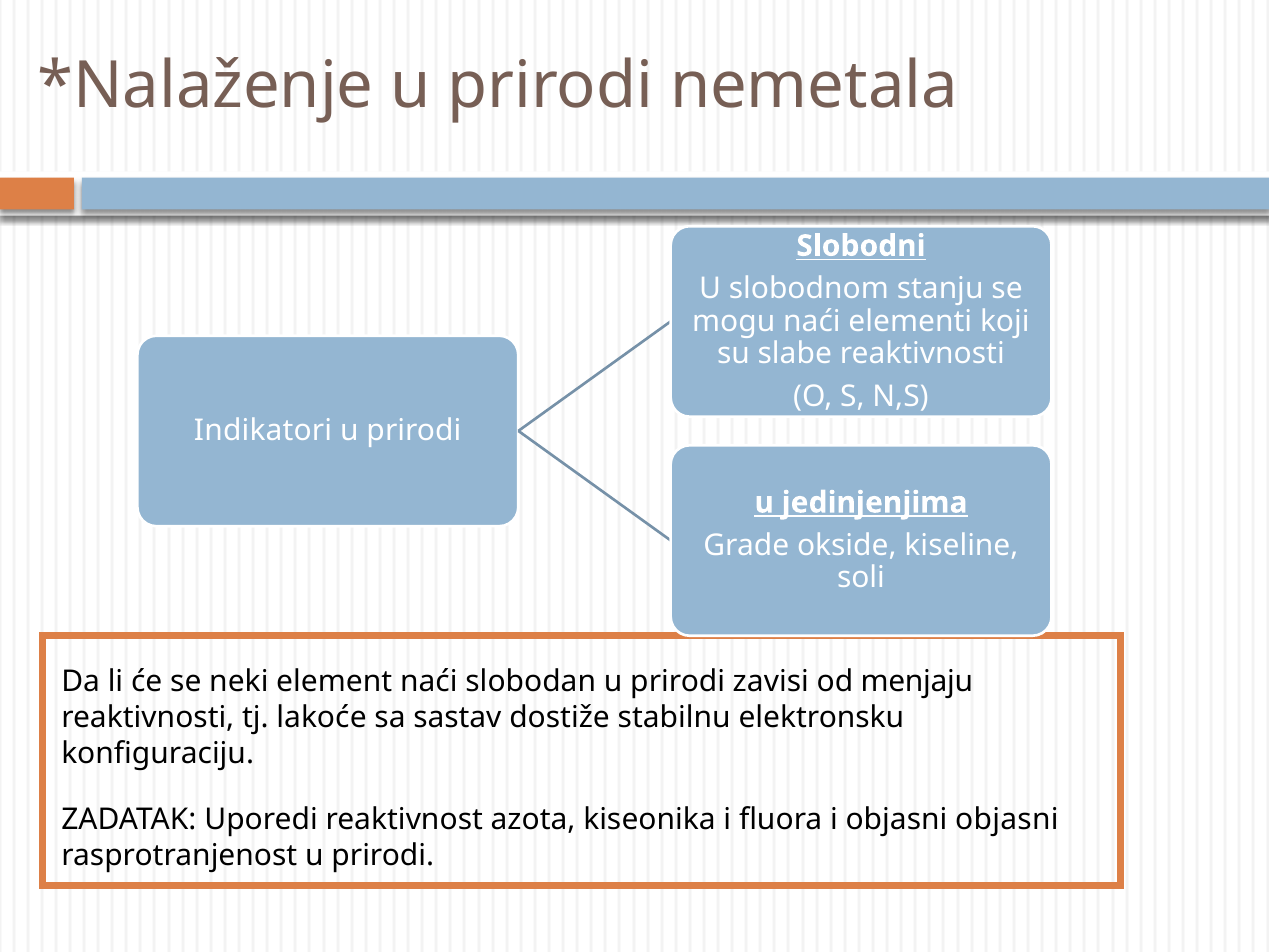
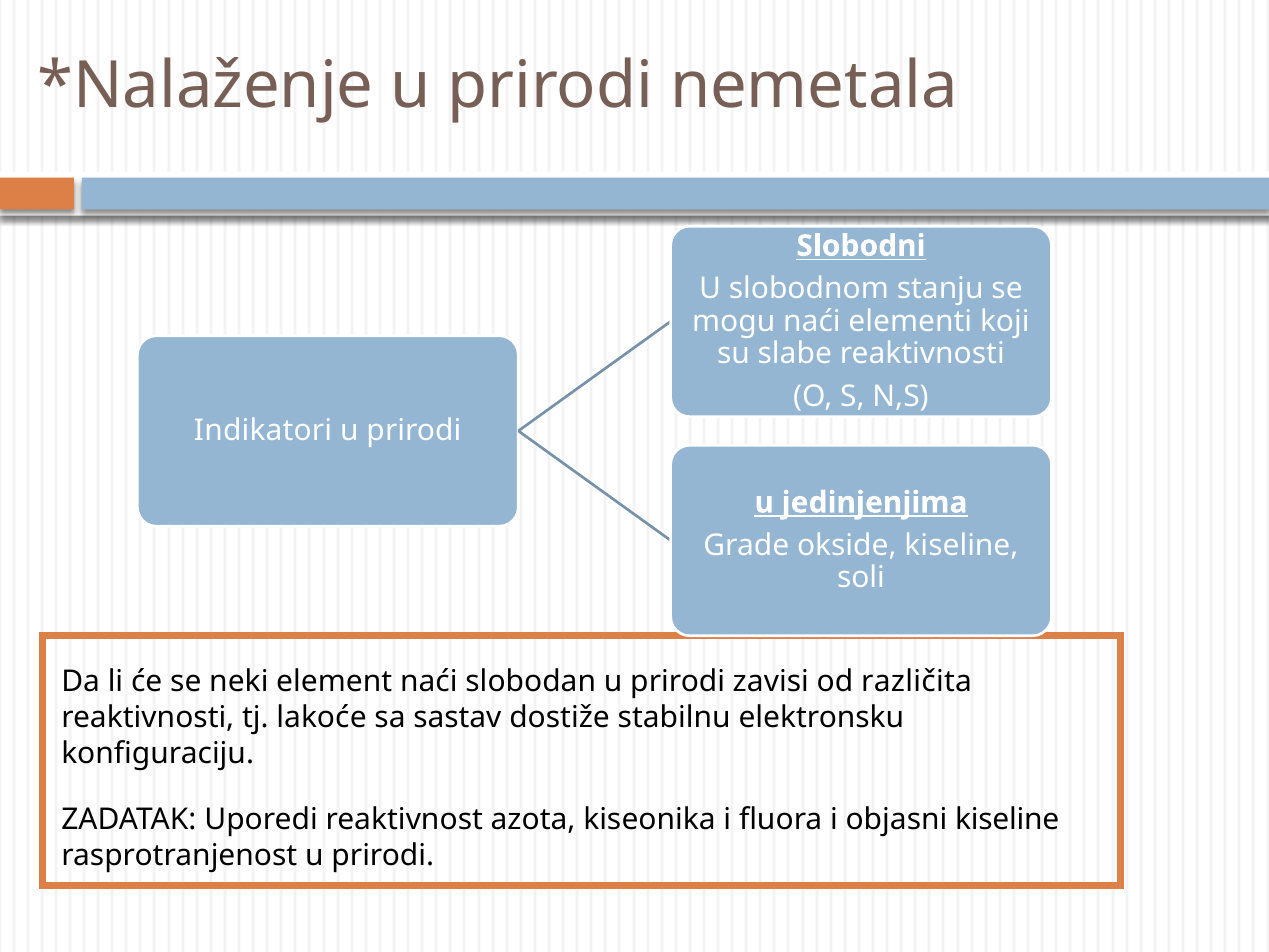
menjaju: menjaju -> različita (917, 681)
objasni objasni: objasni -> kiseline (1007, 819)
